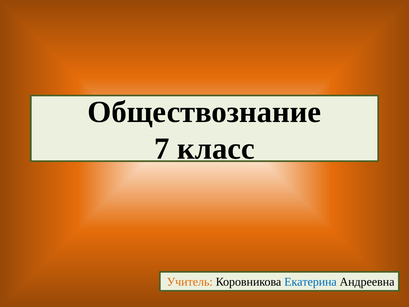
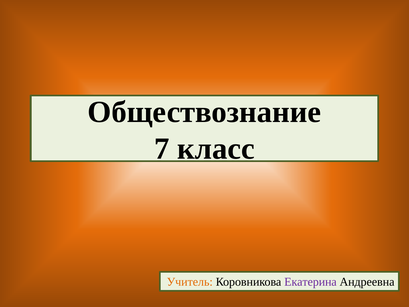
Екатерина colour: blue -> purple (310, 282)
